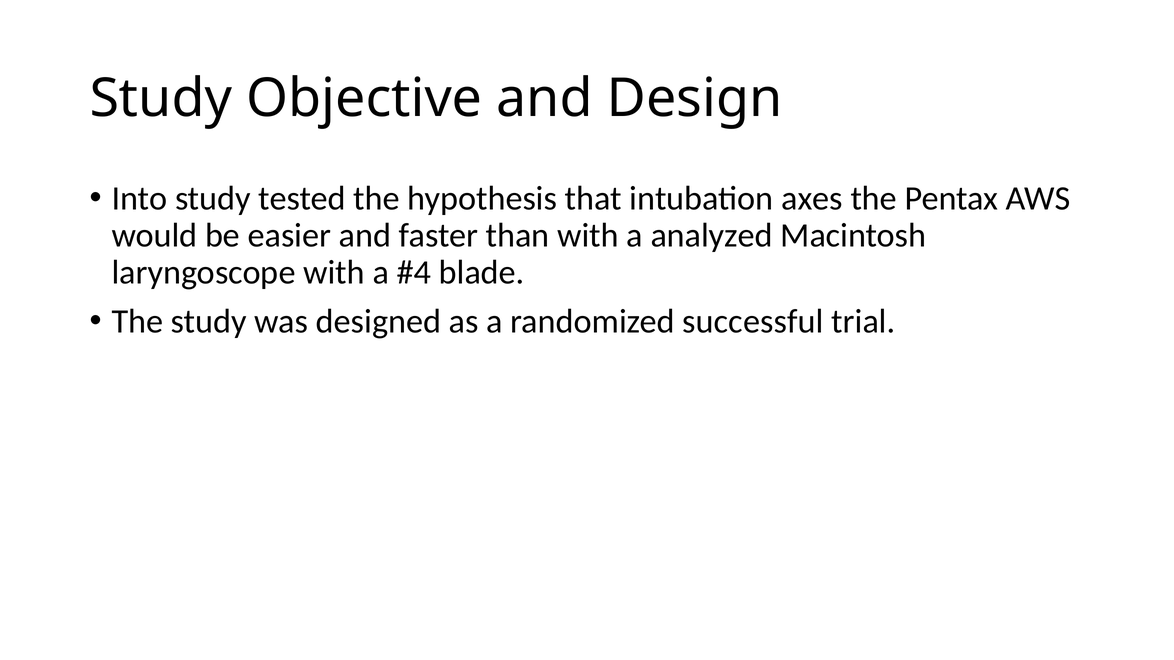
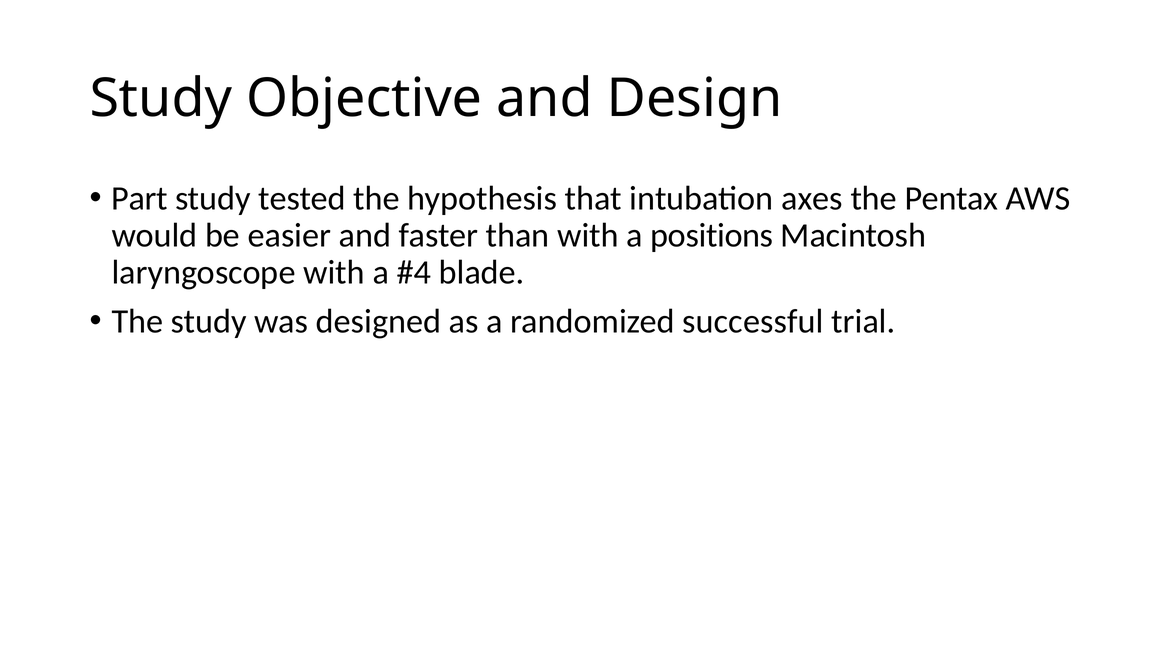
Into: Into -> Part (140, 198)
analyzed: analyzed -> positions (712, 235)
